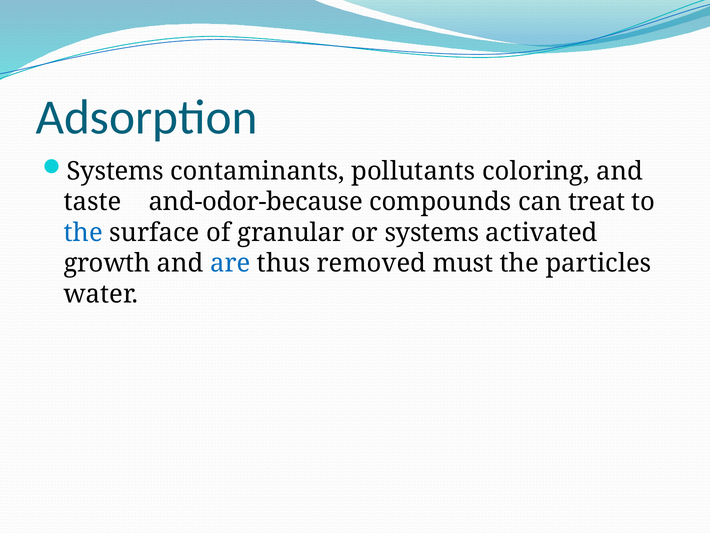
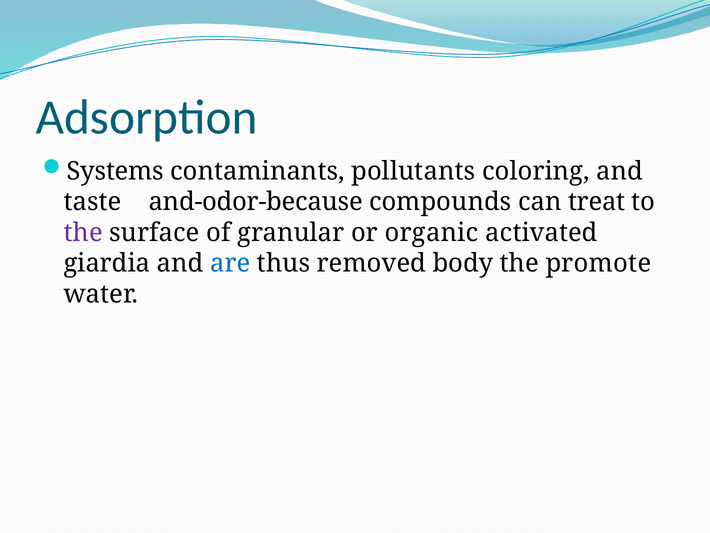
the colour: blue -> purple (83, 232)
or systems: systems -> organic (432, 232)
growth: growth -> giardia (107, 263)
must: must -> body (463, 263)
particles: particles -> promote (598, 263)
